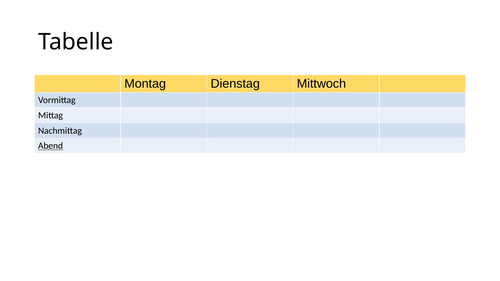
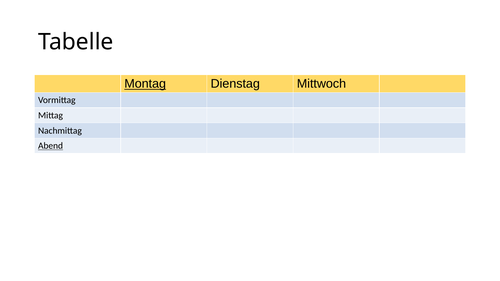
Montag underline: none -> present (145, 84)
